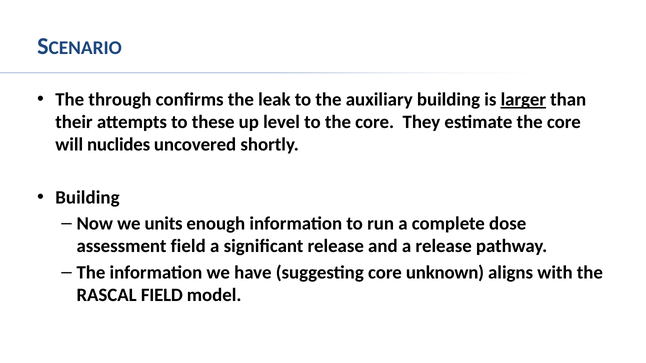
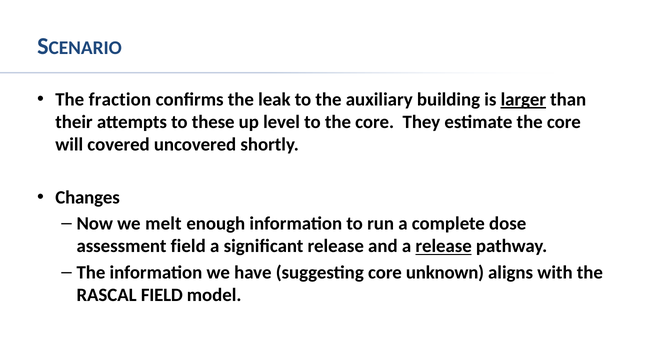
through: through -> fraction (120, 100)
nuclides: nuclides -> covered (119, 145)
Building: Building -> Changes (88, 198)
units: units -> melt (163, 224)
release underline: none -> present (444, 247)
